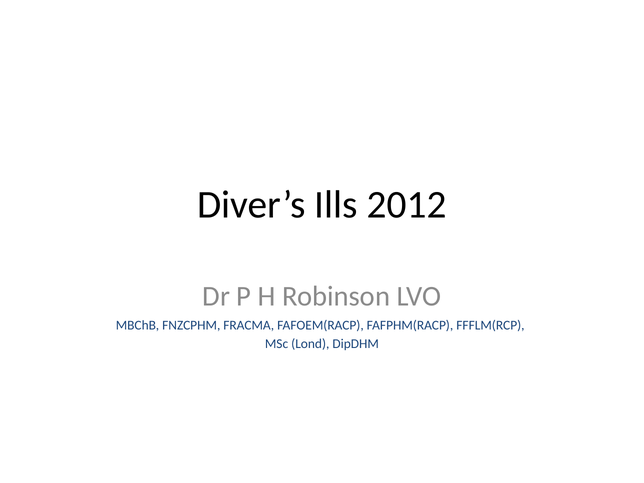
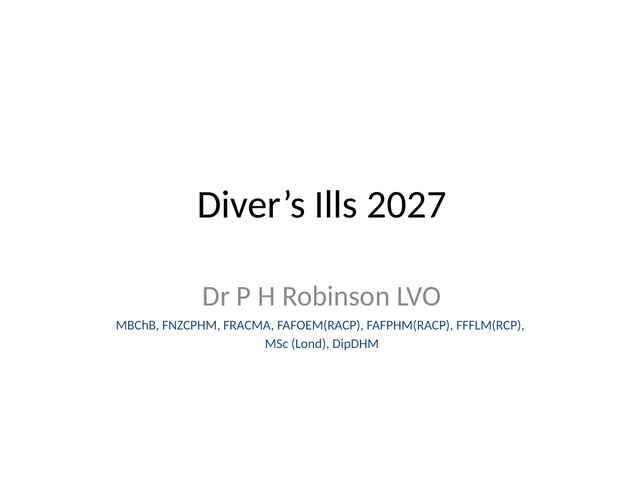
2012: 2012 -> 2027 (407, 205)
